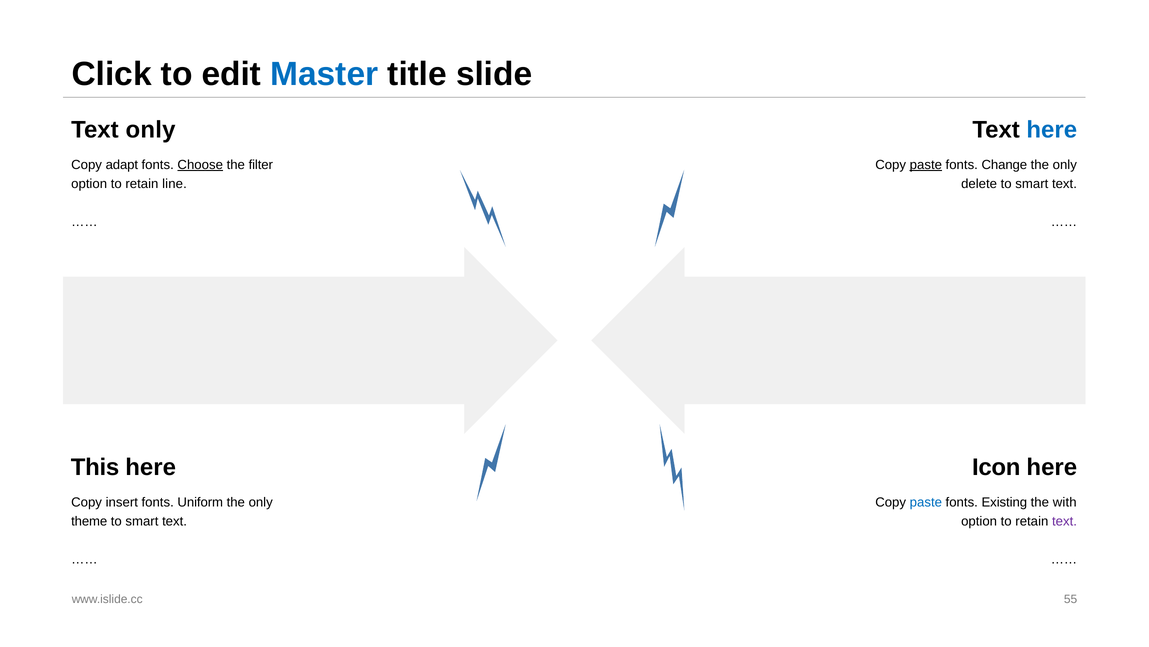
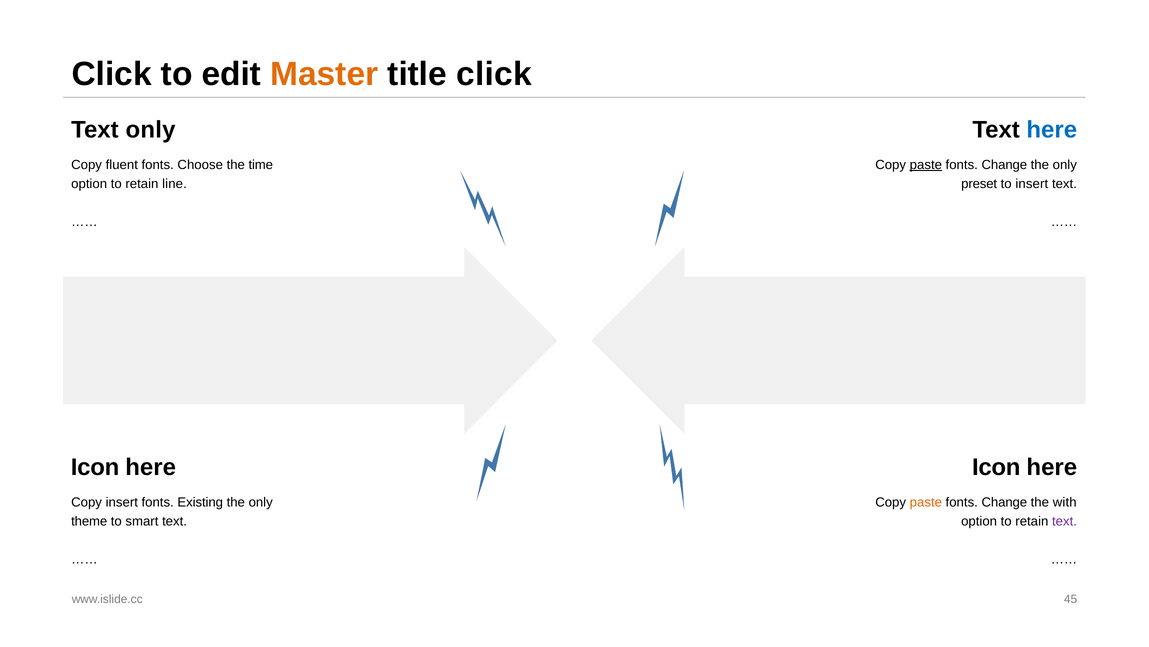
Master colour: blue -> orange (324, 74)
title slide: slide -> click (494, 74)
adapt: adapt -> fluent (122, 165)
Choose underline: present -> none (200, 165)
filter: filter -> time (261, 165)
delete: delete -> preset (979, 184)
smart: smart -> insert (1032, 184)
This: This -> Icon (95, 467)
Uniform: Uniform -> Existing (200, 502)
paste colour: blue -> orange (926, 502)
Existing: Existing -> Change (1004, 502)
55: 55 -> 45 (1071, 599)
